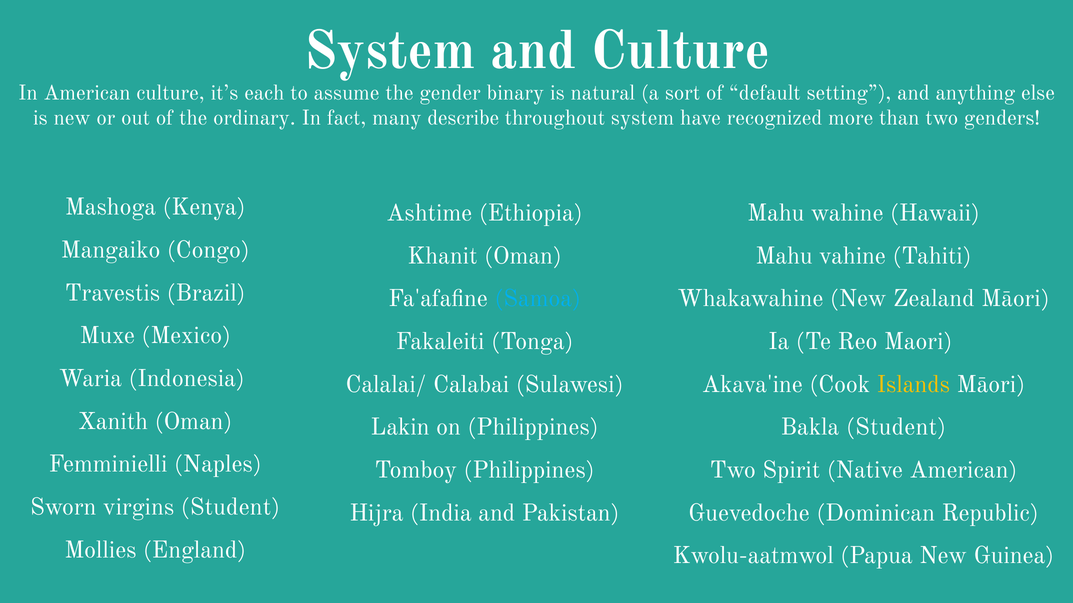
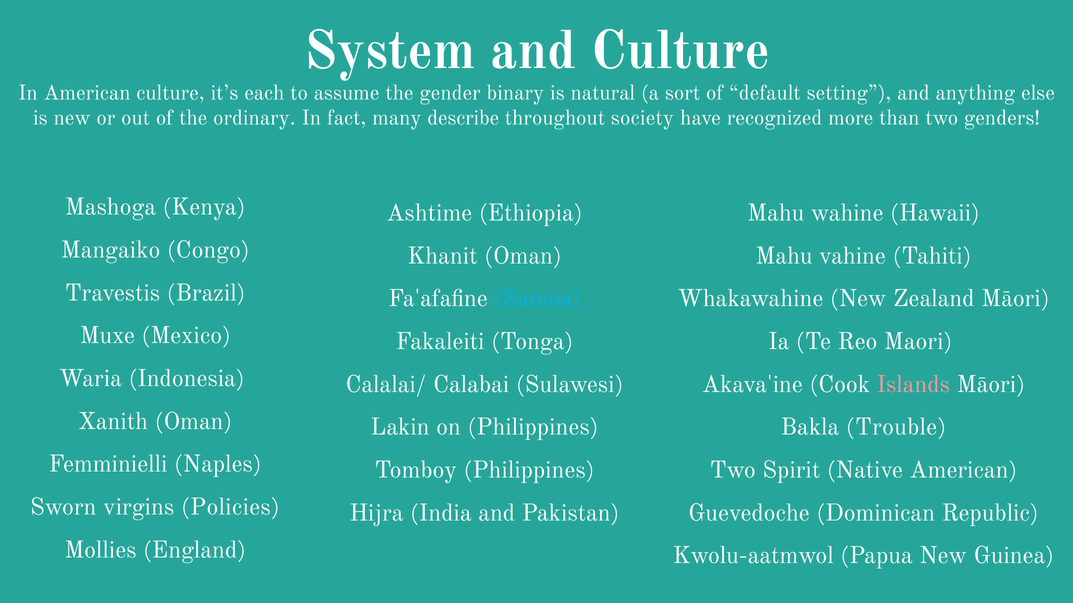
throughout system: system -> society (642, 118)
Islands colour: yellow -> pink (913, 385)
Bakla Student: Student -> Trouble (896, 428)
virgins Student: Student -> Policies (230, 507)
